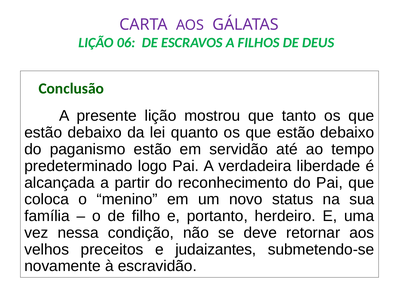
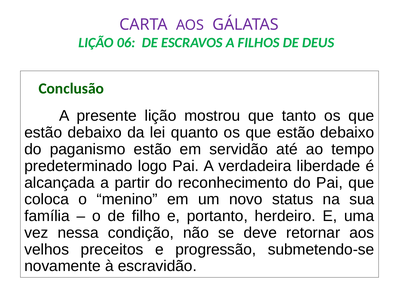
judaizantes: judaizantes -> progressão (216, 250)
